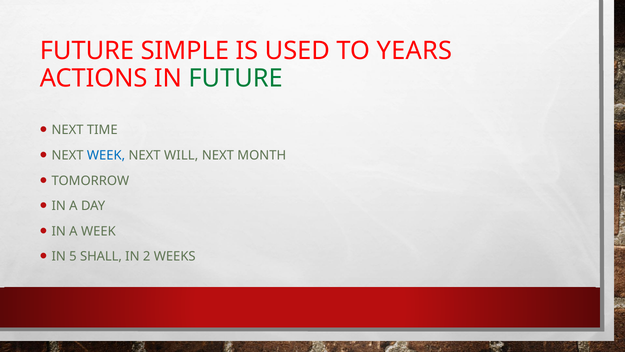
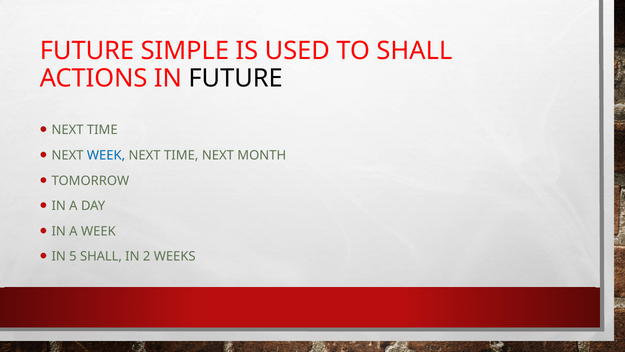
TO YEARS: YEARS -> SHALL (414, 51)
FUTURE colour: green -> black (236, 78)
WILL: WILL -> TIME (181, 155)
